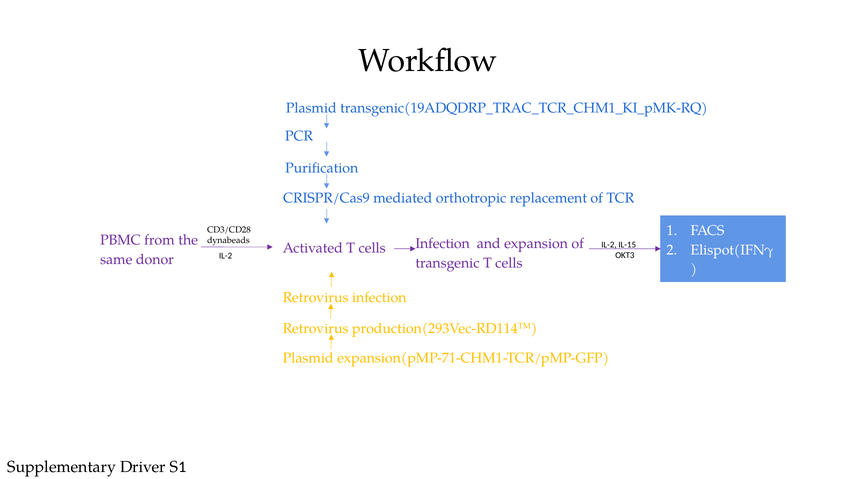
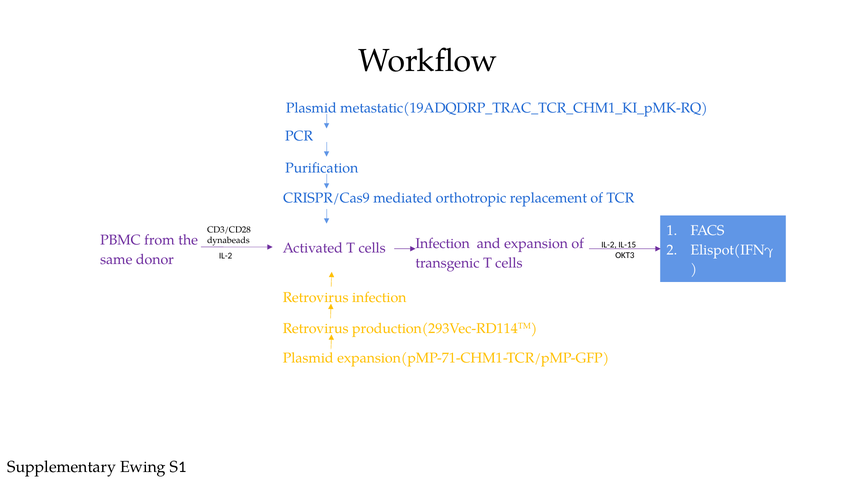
transgenic(19ADQDRP_TRAC_TCR_CHM1_KI_pMK-RQ: transgenic(19ADQDRP_TRAC_TCR_CHM1_KI_pMK-RQ -> metastatic(19ADQDRP_TRAC_TCR_CHM1_KI_pMK-RQ (524, 108)
Driver: Driver -> Ewing (143, 467)
